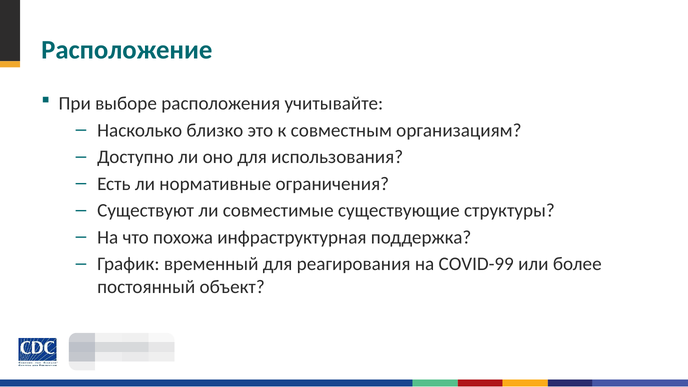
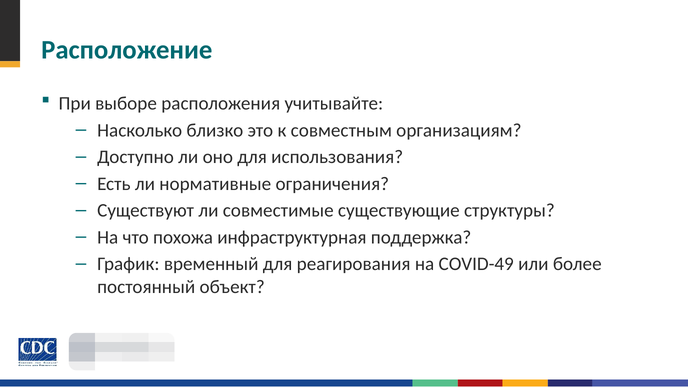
COVID-99: COVID-99 -> COVID-49 (476, 264)
